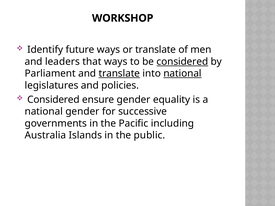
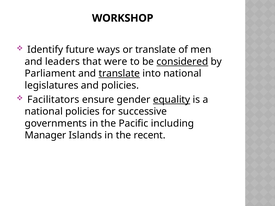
that ways: ways -> were (116, 62)
national underline: present -> none (182, 74)
Considered: Considered -> Facilitators (53, 100)
equality underline: none -> present (172, 100)
national gender: gender -> policies (82, 112)
Australia: Australia -> Manager (45, 135)
public: public -> recent (150, 135)
